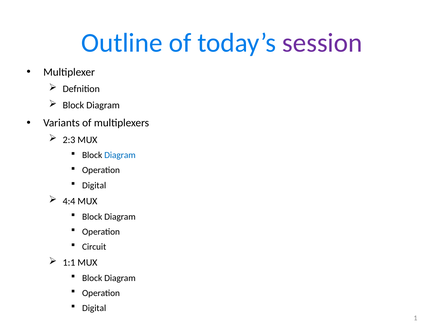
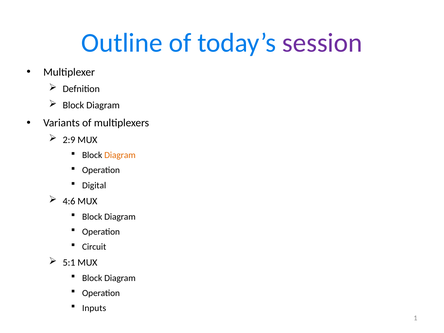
2:3: 2:3 -> 2:9 (69, 140)
Diagram colour: blue -> orange (120, 155)
4:4: 4:4 -> 4:6 (69, 201)
1:1: 1:1 -> 5:1 (69, 263)
Digital: Digital -> Inputs (94, 308)
